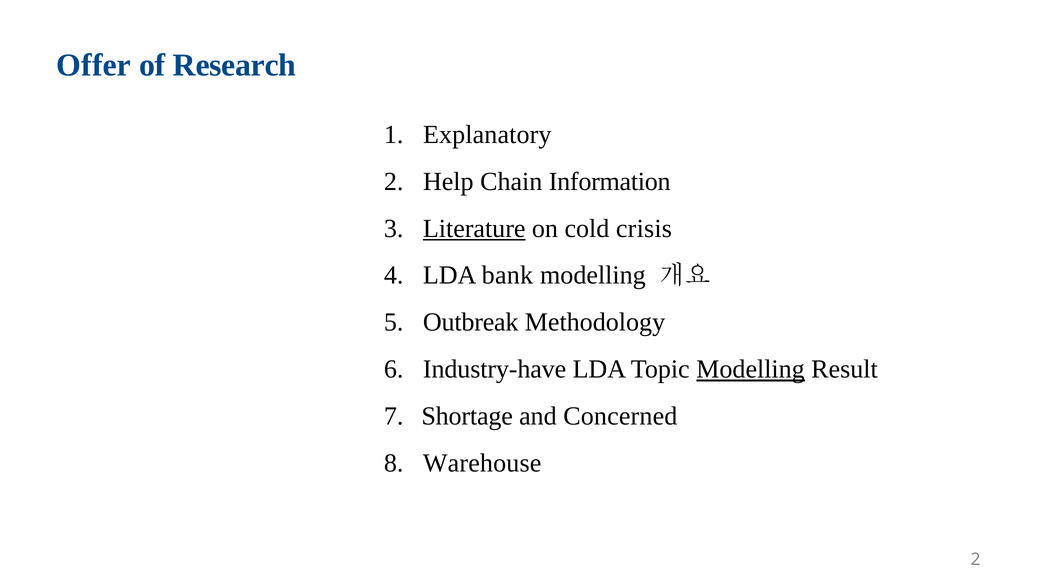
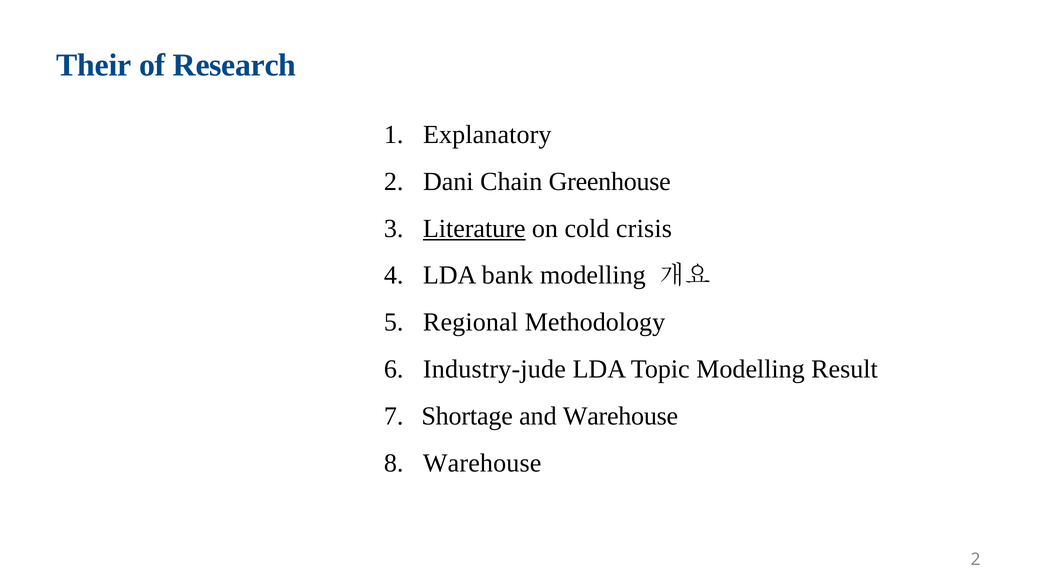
Offer: Offer -> Their (94, 65)
Help: Help -> Dani (448, 181)
Information: Information -> Greenhouse (610, 181)
Outbreak: Outbreak -> Regional (471, 322)
Industry-have: Industry-have -> Industry-jude (494, 369)
Modelling underline: present -> none (751, 369)
and Concerned: Concerned -> Warehouse (621, 416)
